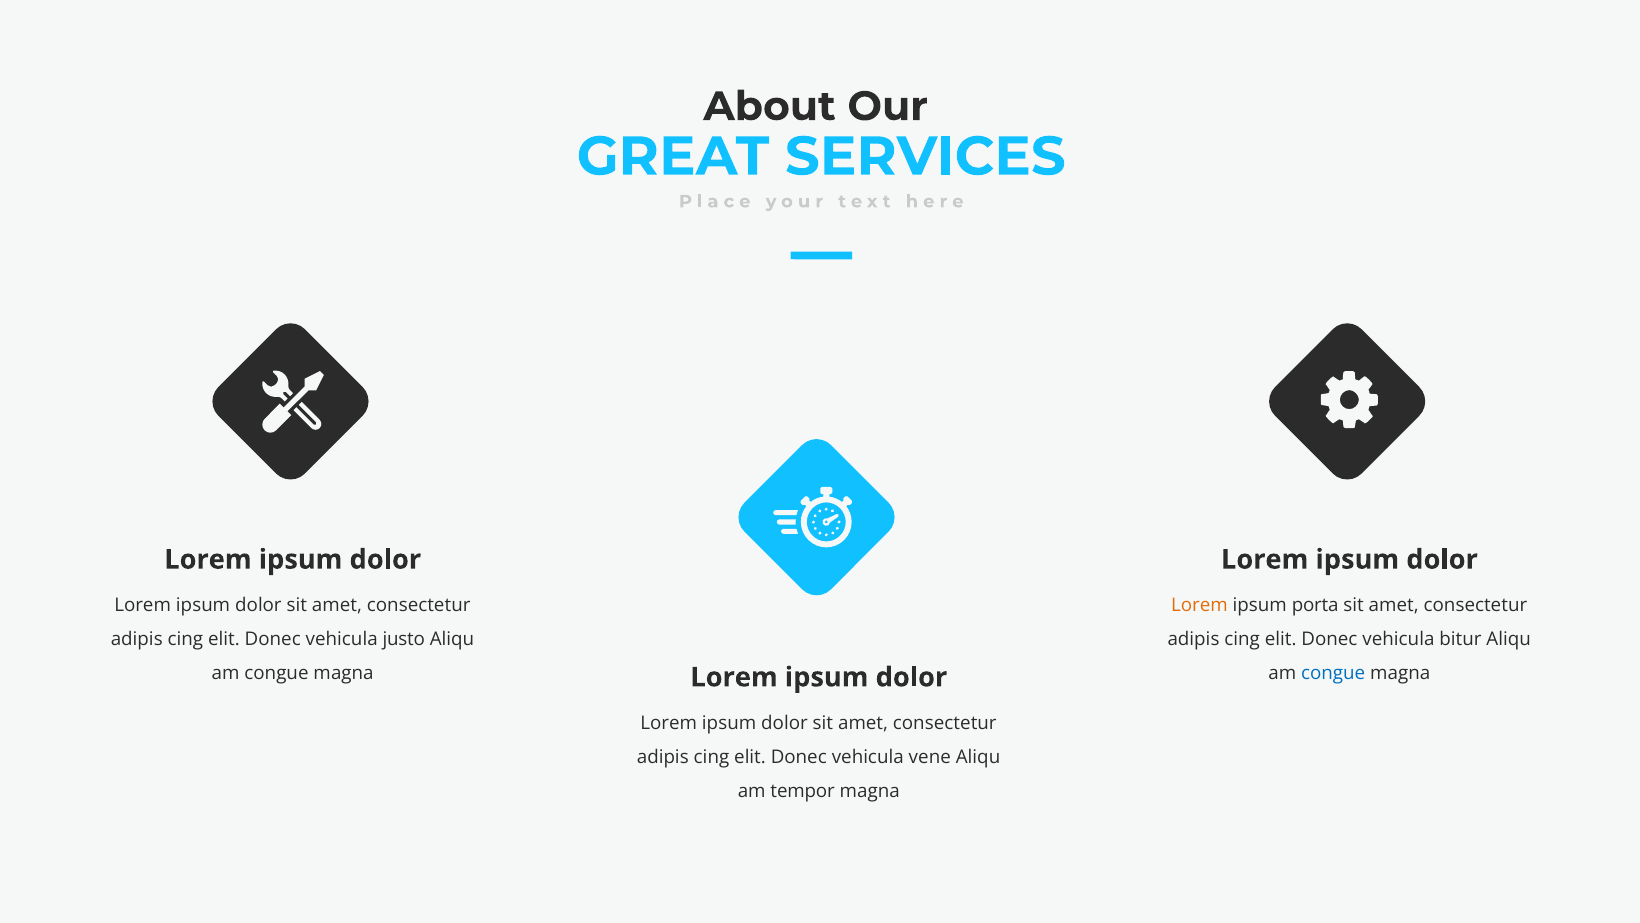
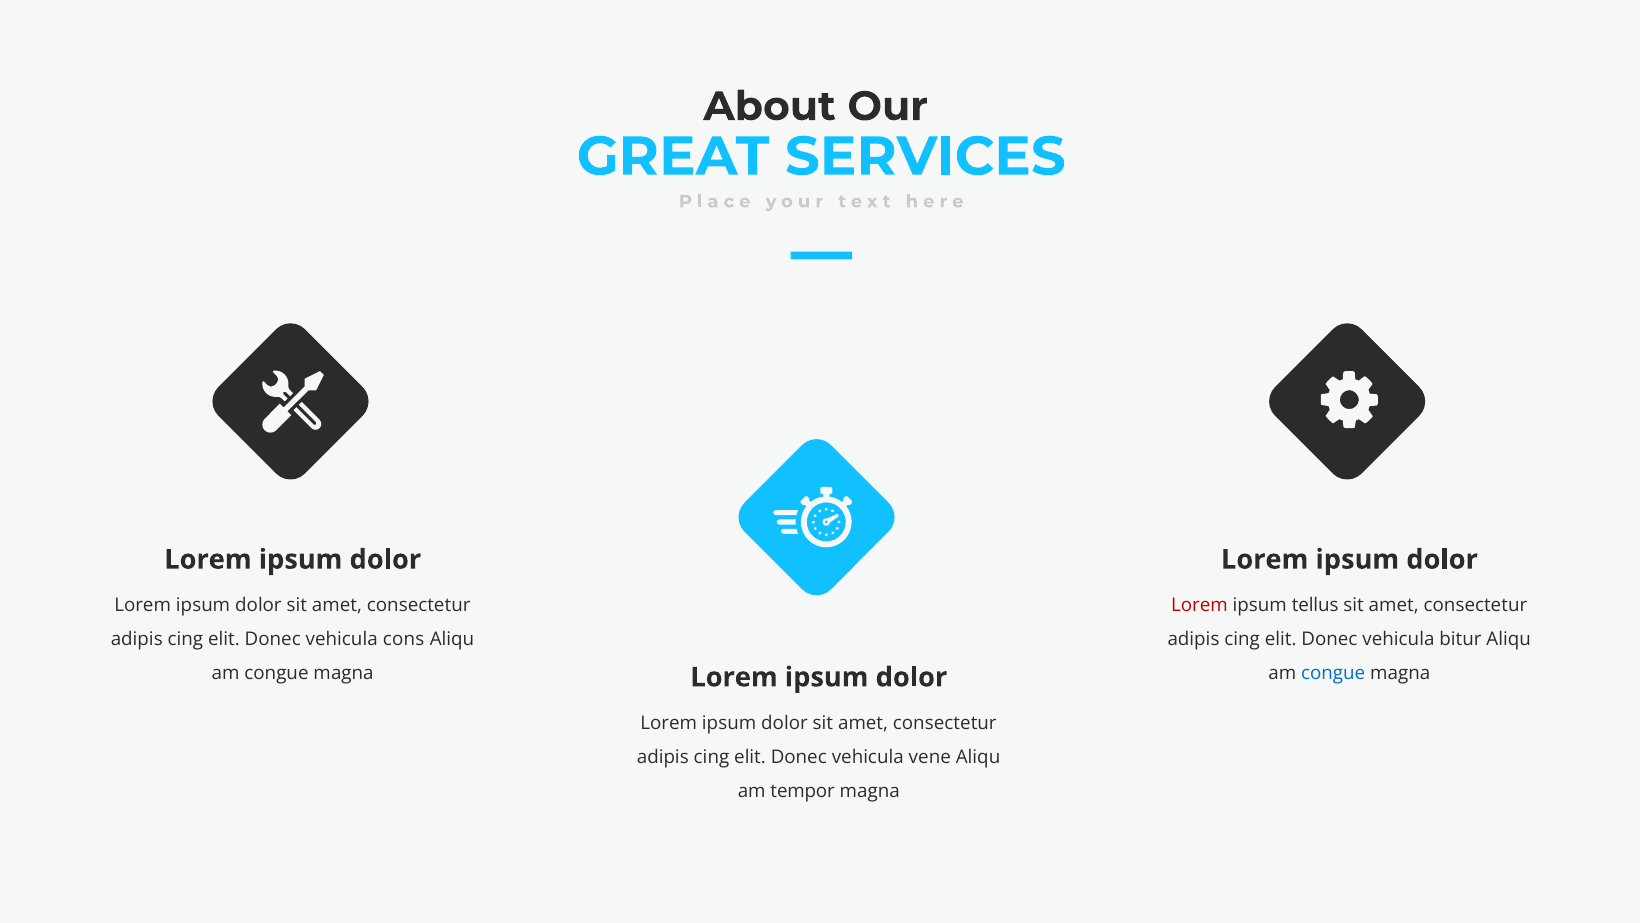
Lorem colour: orange -> red (1199, 605)
porta: porta -> tellus (1315, 605)
justo: justo -> cons (404, 639)
